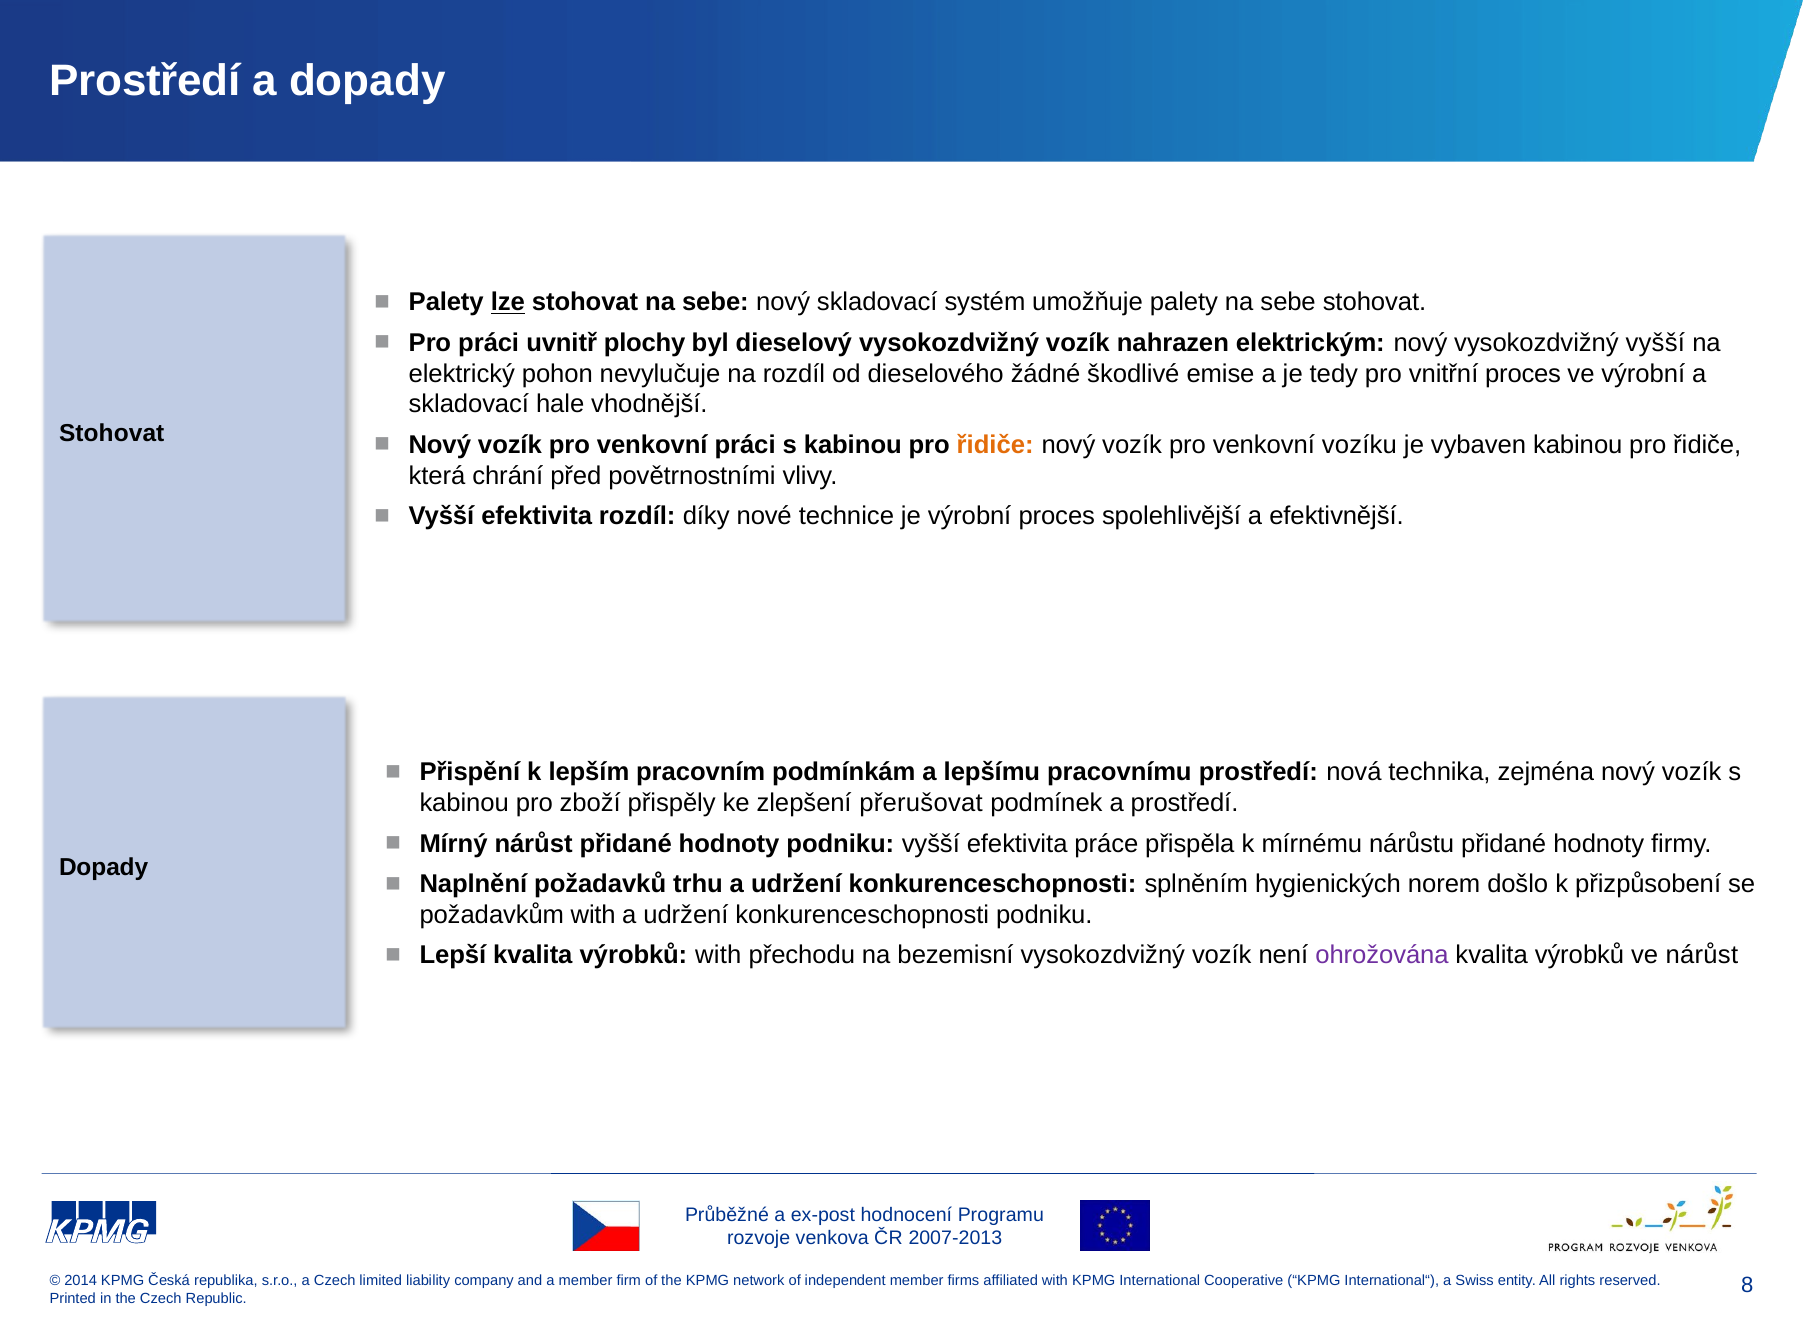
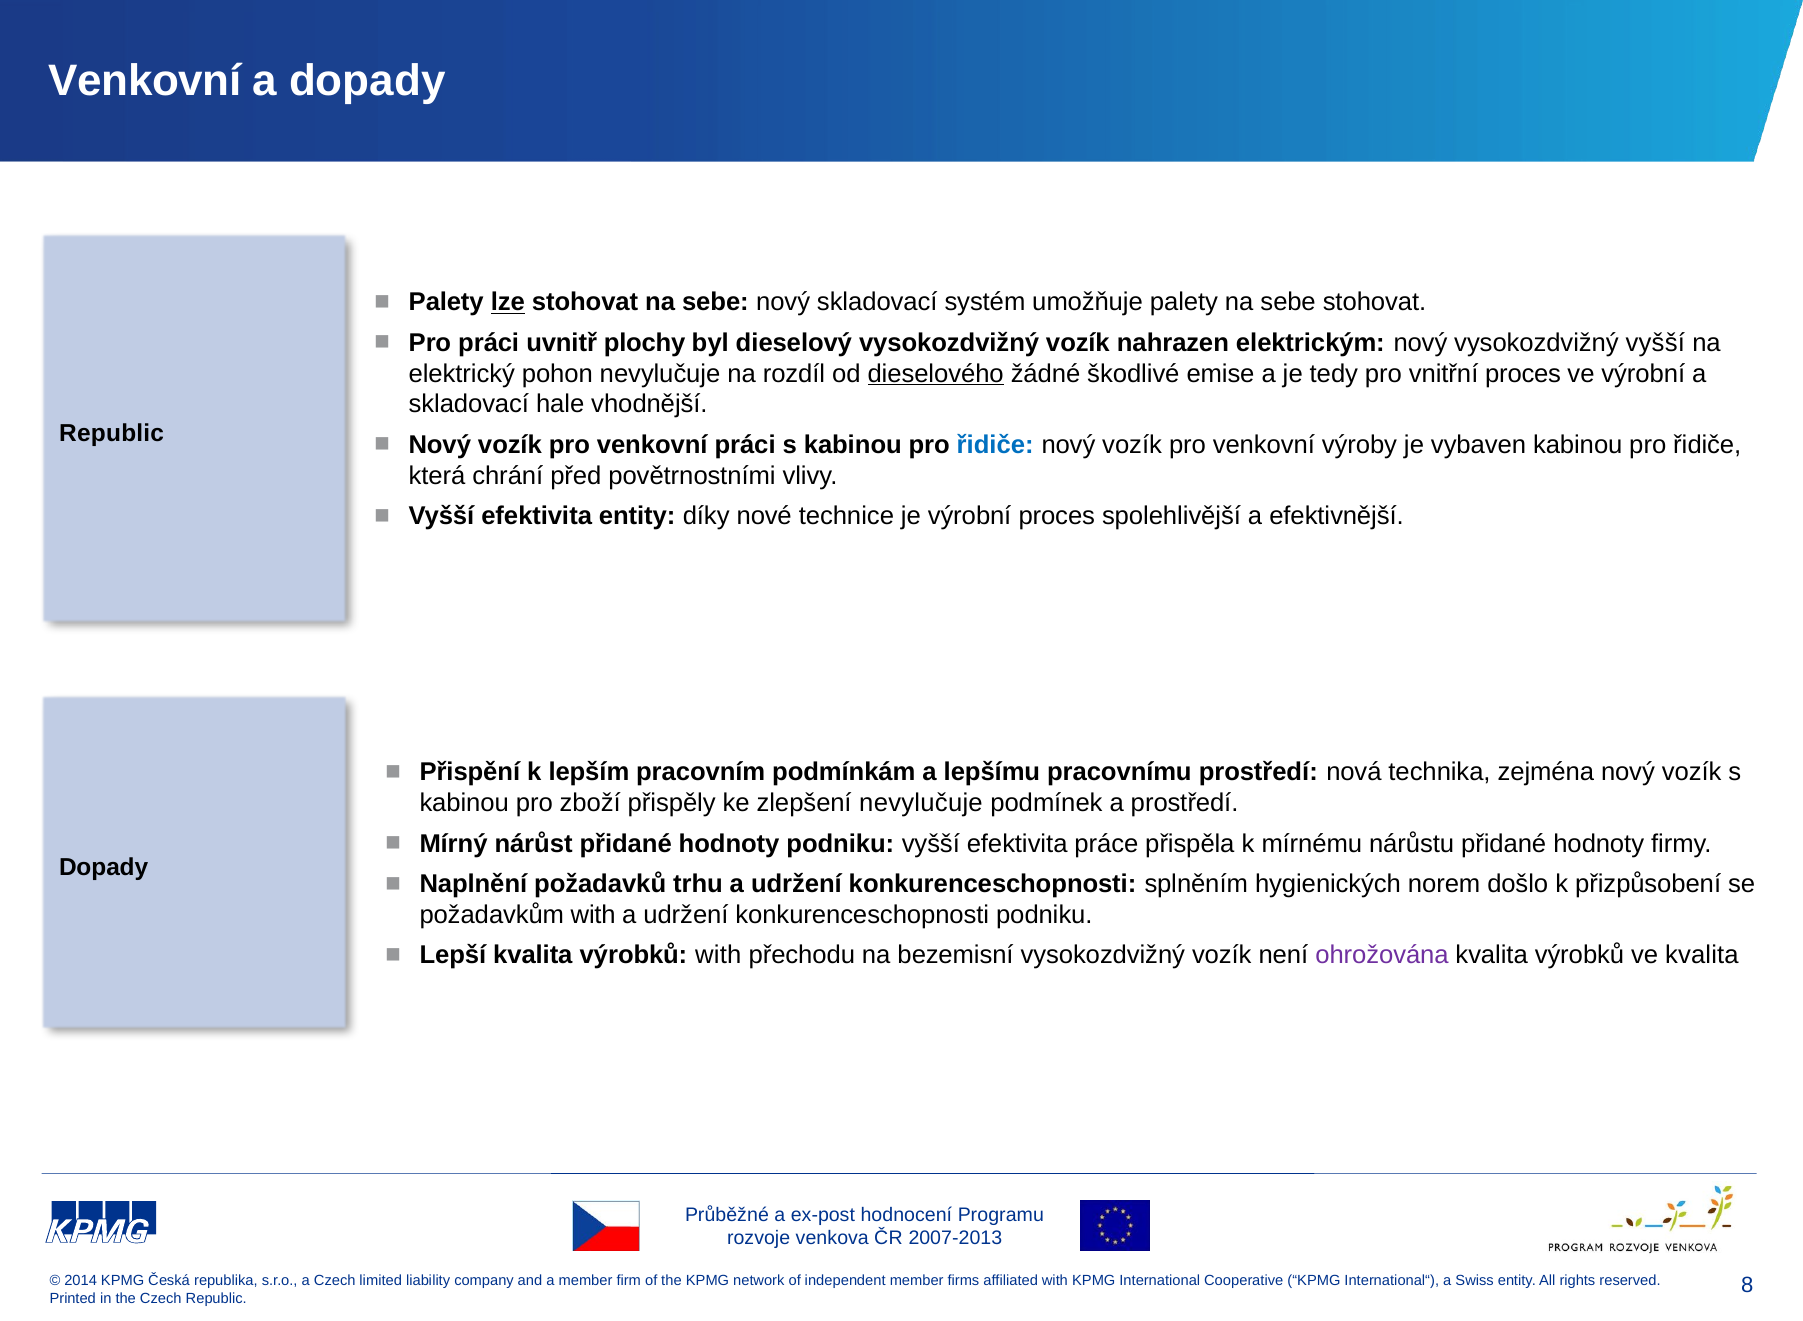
Prostředí: Prostředí -> Venkovní (145, 81)
dieselového underline: none -> present (936, 374)
Stohovat: Stohovat -> Republic (112, 433)
řidiče colour: orange -> blue (995, 445)
vozíku: vozíku -> výroby (1359, 445)
efektivita rozdíl: rozdíl -> entity (637, 516)
zlepšení přerušovat: přerušovat -> nevylučuje (921, 803)
ve nárůst: nárůst -> kvalita (1702, 955)
